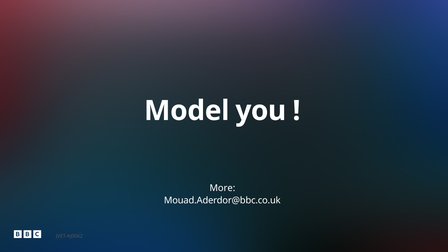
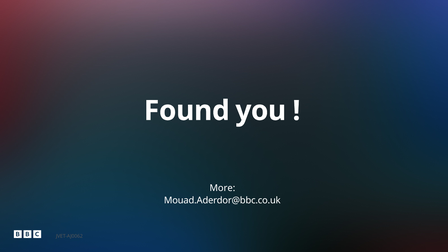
Model: Model -> Found (187, 111)
